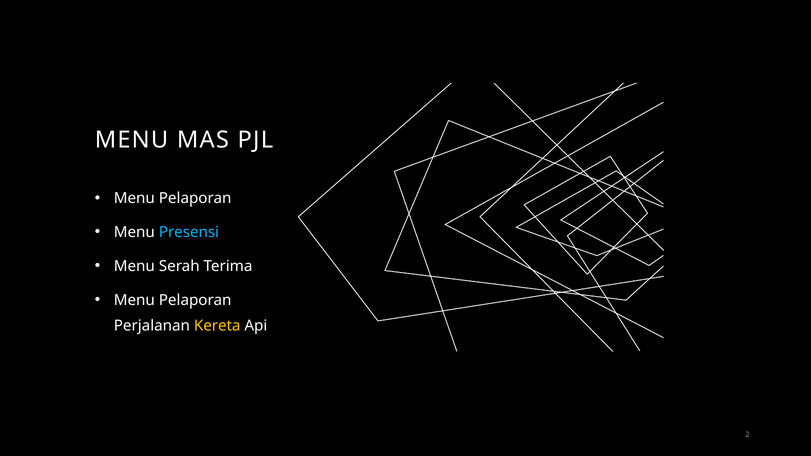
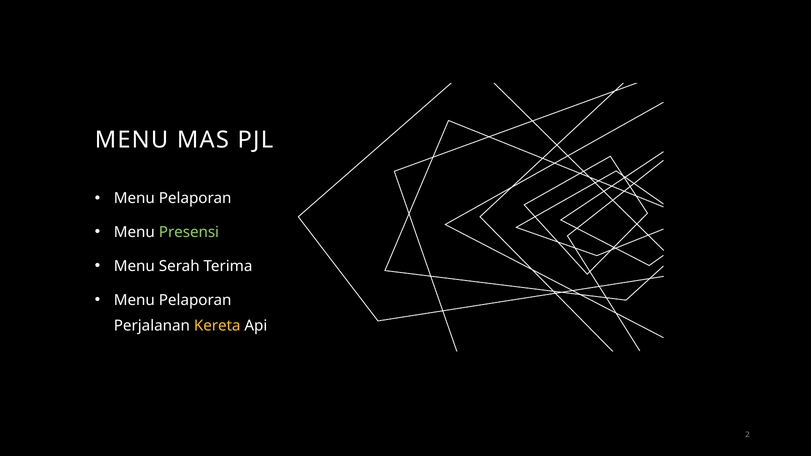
Presensi colour: light blue -> light green (189, 232)
